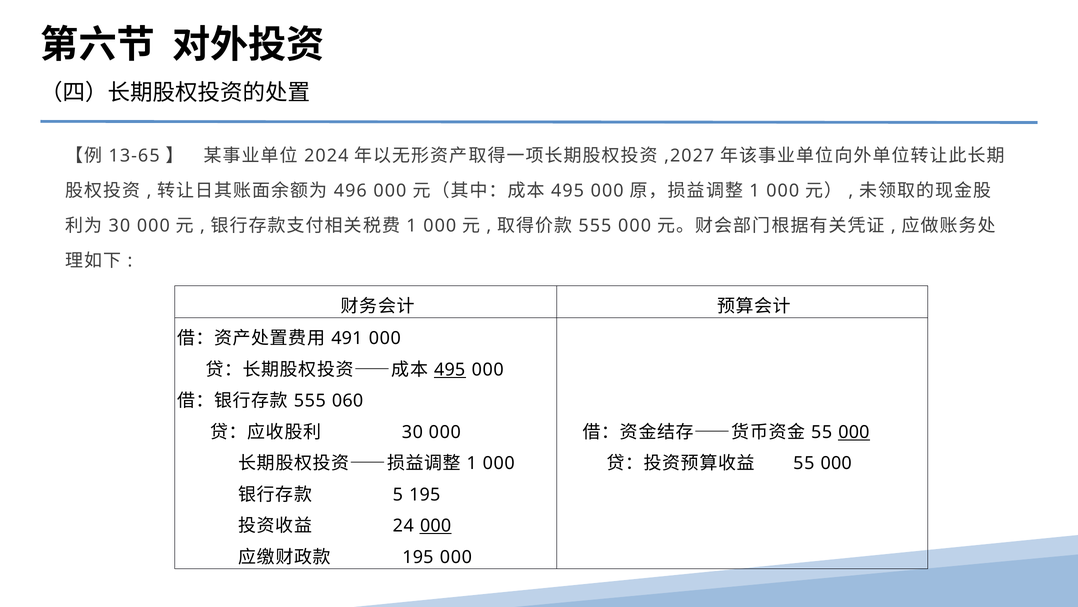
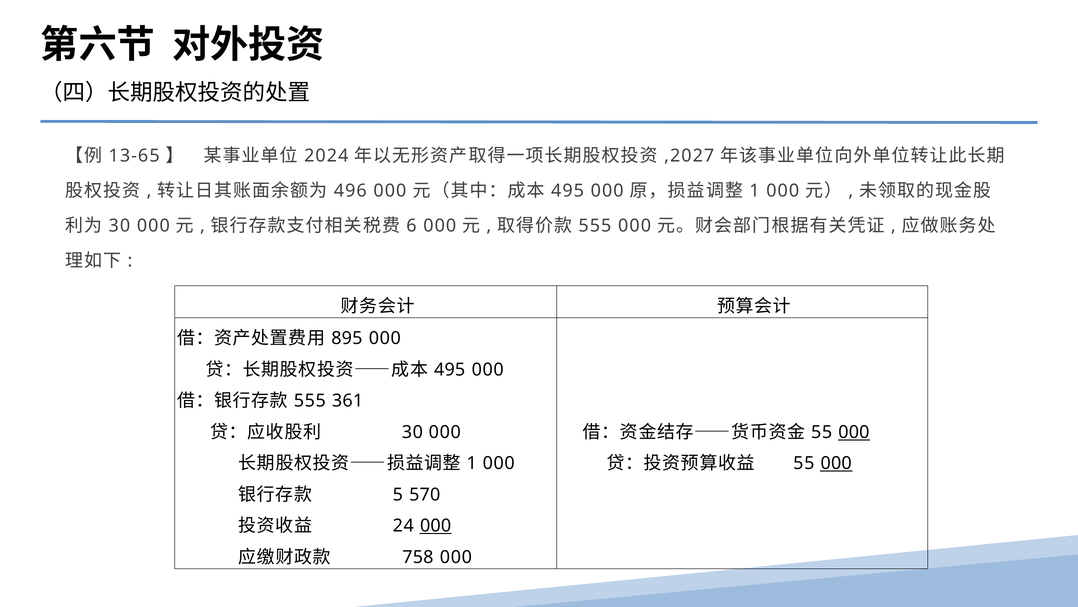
1: 1 -> 6 (411, 226)
491: 491 -> 895 (347, 338)
495 underline: present -> none (450, 369)
060: 060 -> 361 (348, 401)
000 underline: none -> present (836, 463)
5 195: 195 -> 570 (425, 494)
195: 195 -> 758 (418, 557)
